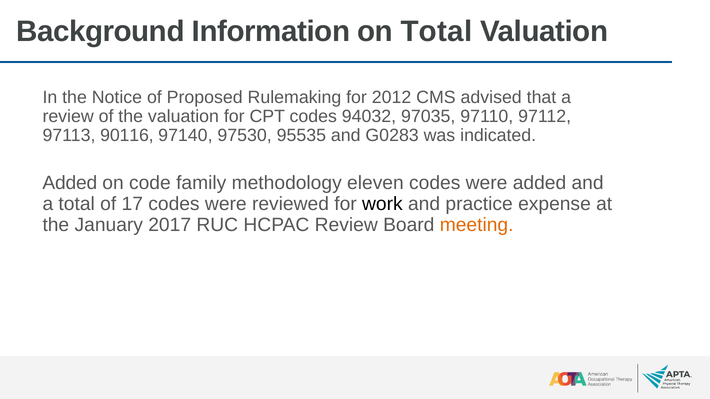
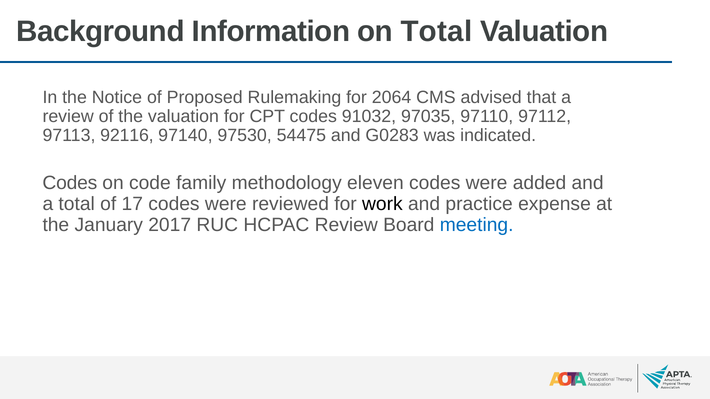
2012: 2012 -> 2064 (392, 97)
94032: 94032 -> 91032 (369, 117)
90116: 90116 -> 92116 (127, 136)
95535: 95535 -> 54475 (301, 136)
Added: Added -> Codes (70, 183)
meeting colour: orange -> blue (477, 225)
